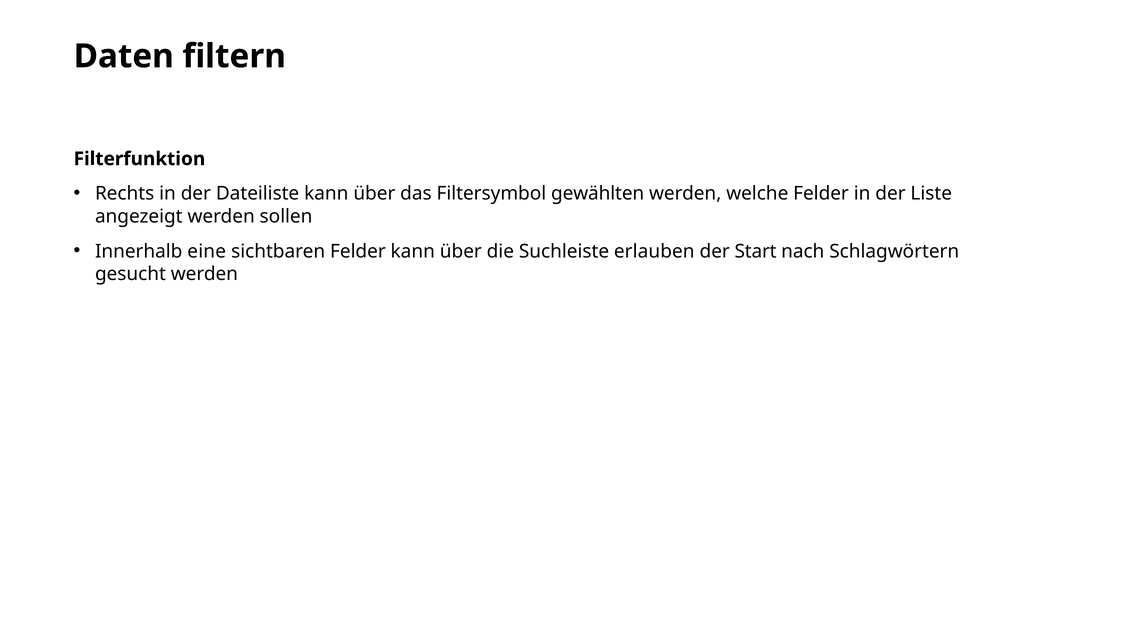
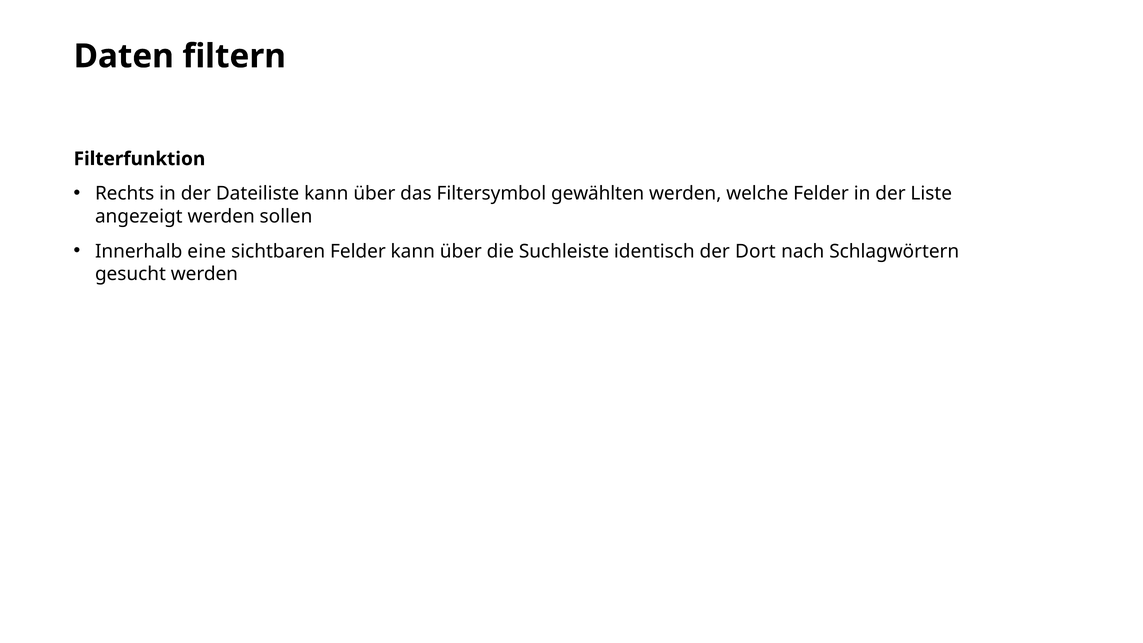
erlauben: erlauben -> identisch (654, 251)
Start: Start -> Dort (755, 251)
